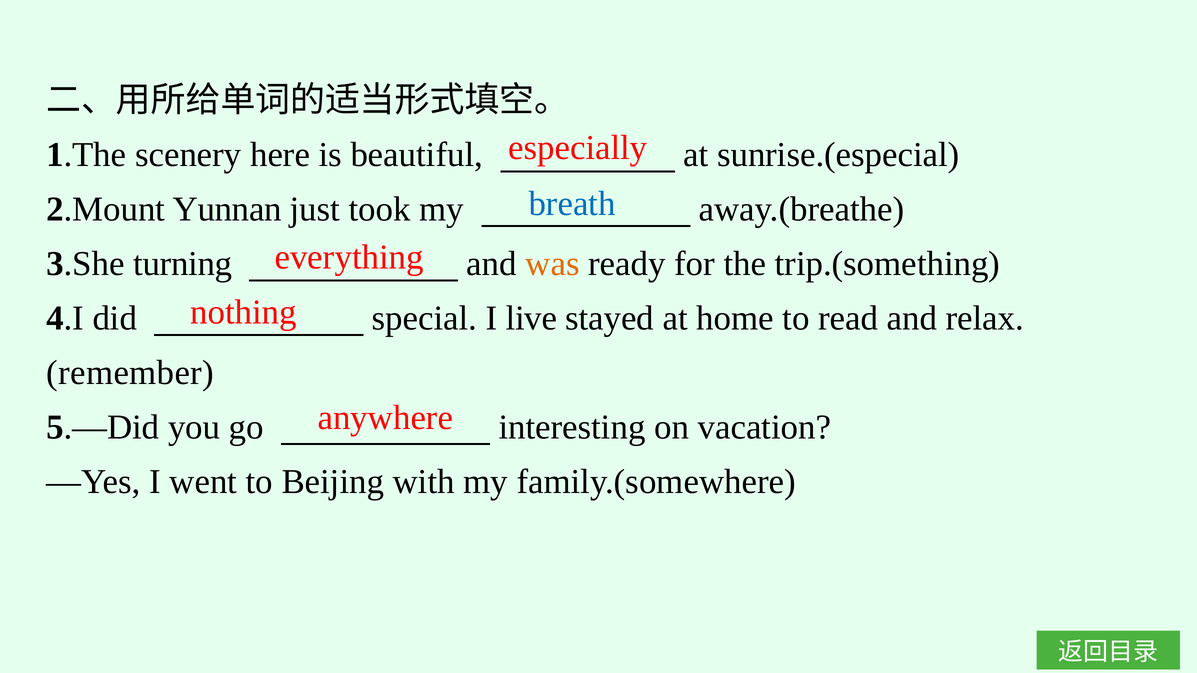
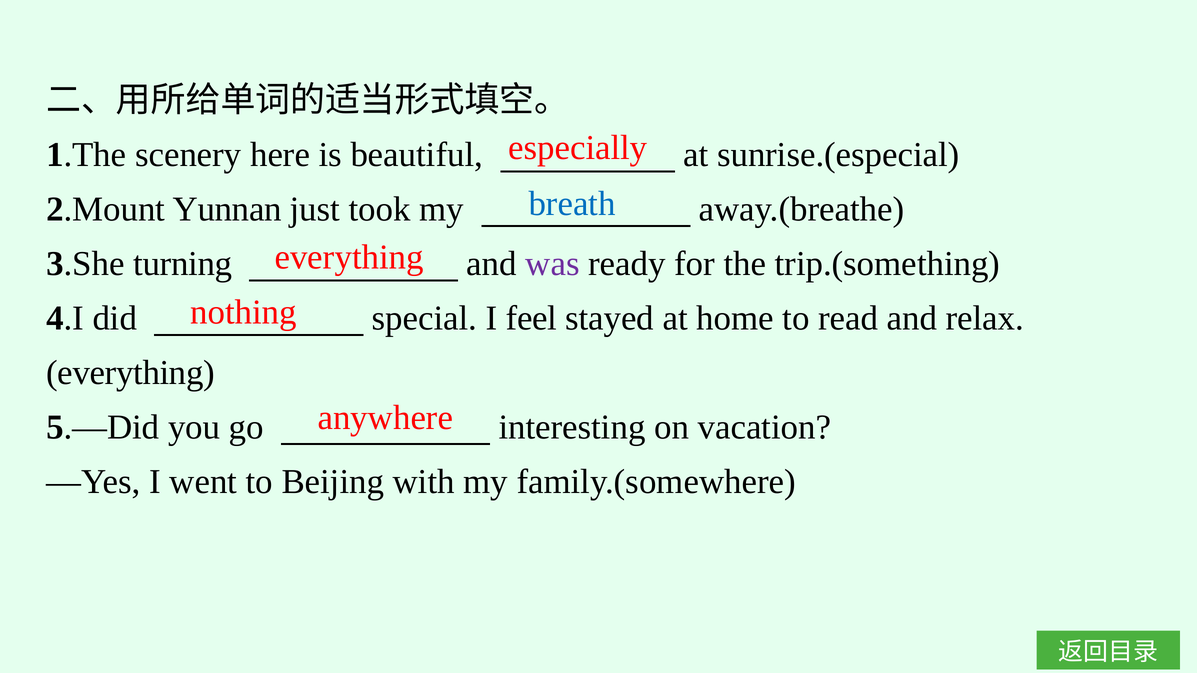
was colour: orange -> purple (553, 264)
live: live -> feel (531, 318)
remember: remember -> everything (131, 373)
